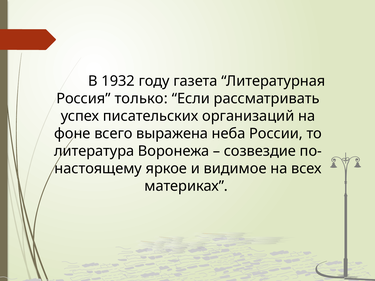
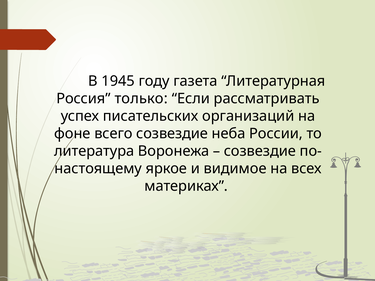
1932: 1932 -> 1945 (118, 81)
всего выражена: выражена -> созвездие (172, 134)
